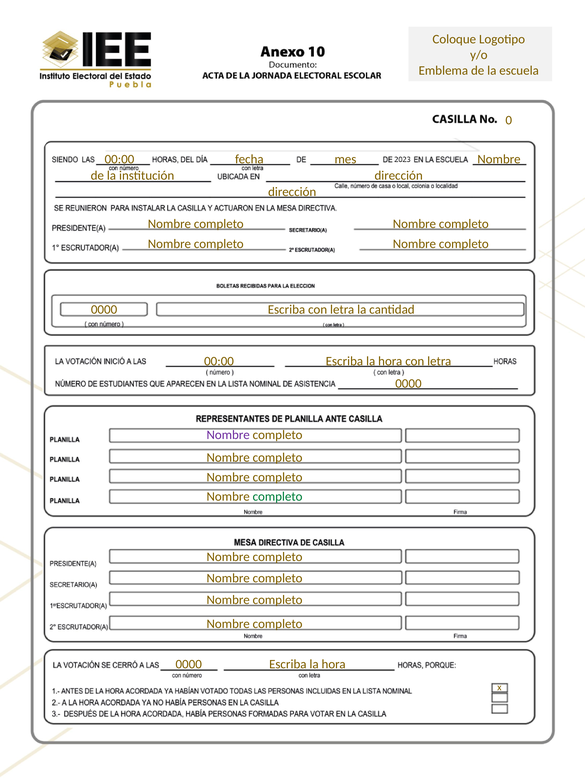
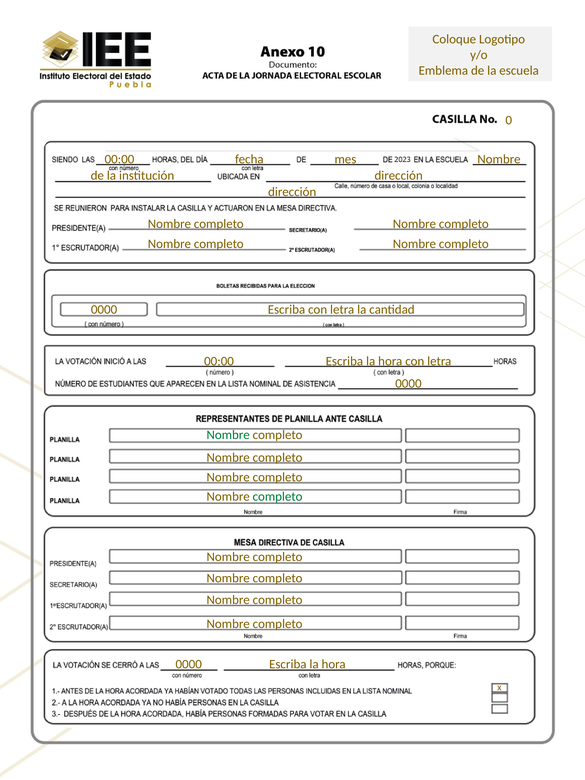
Nombre colour: purple -> green (228, 435)
